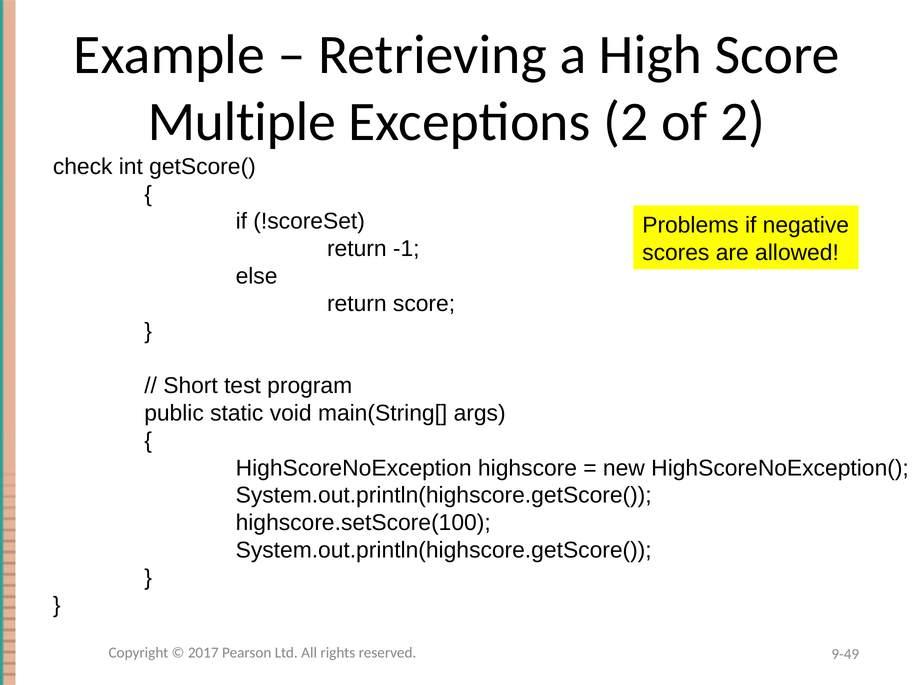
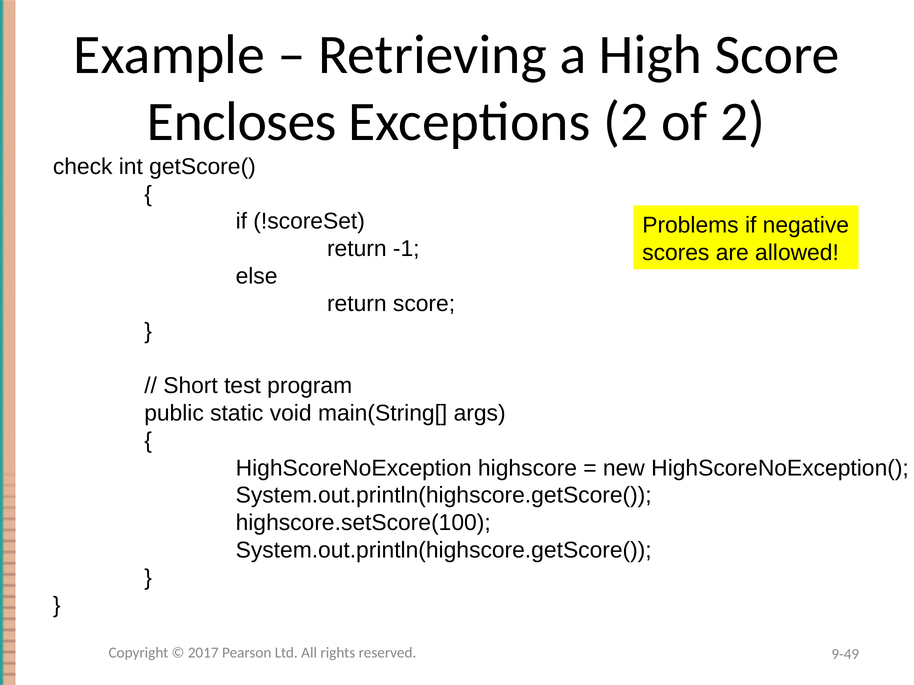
Multiple: Multiple -> Encloses (242, 122)
